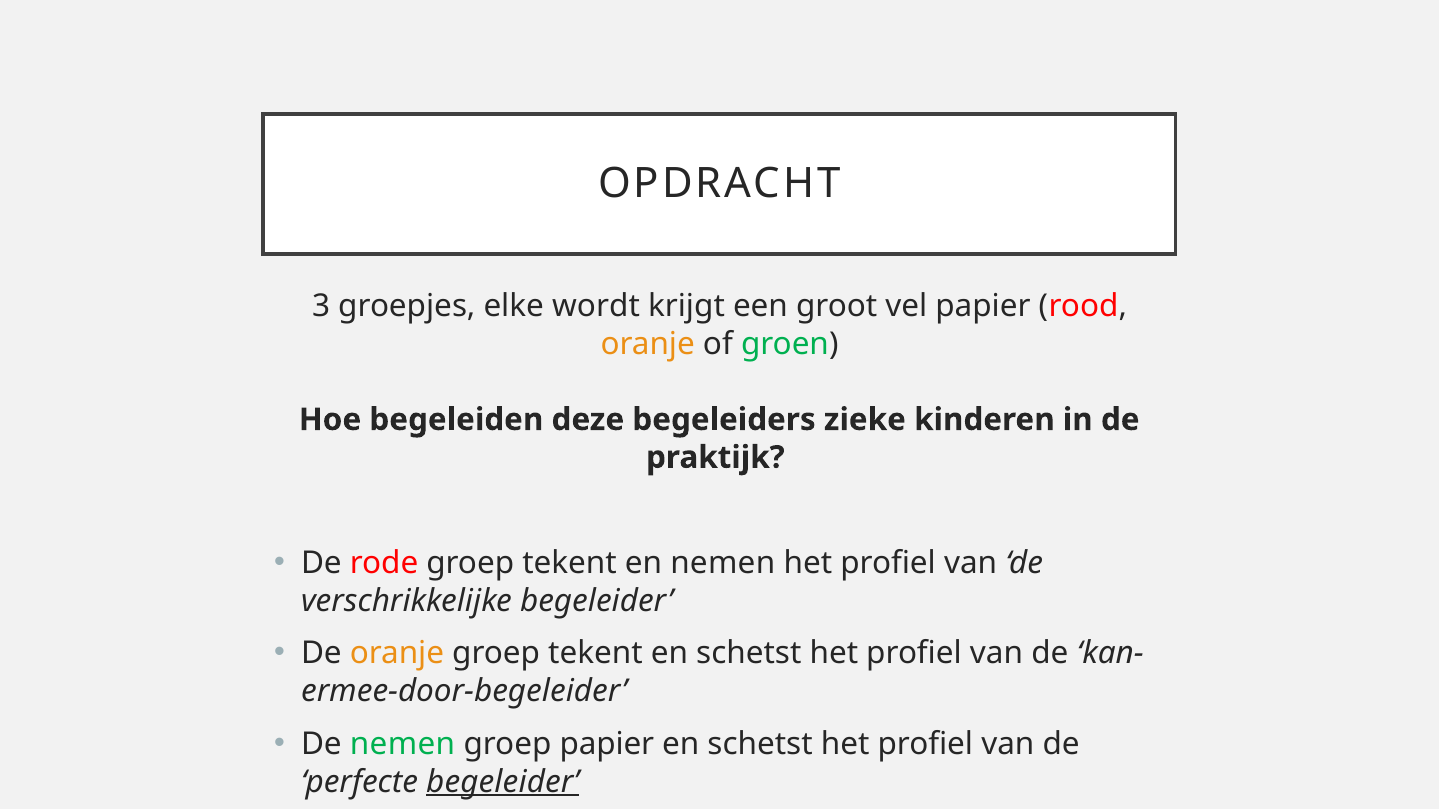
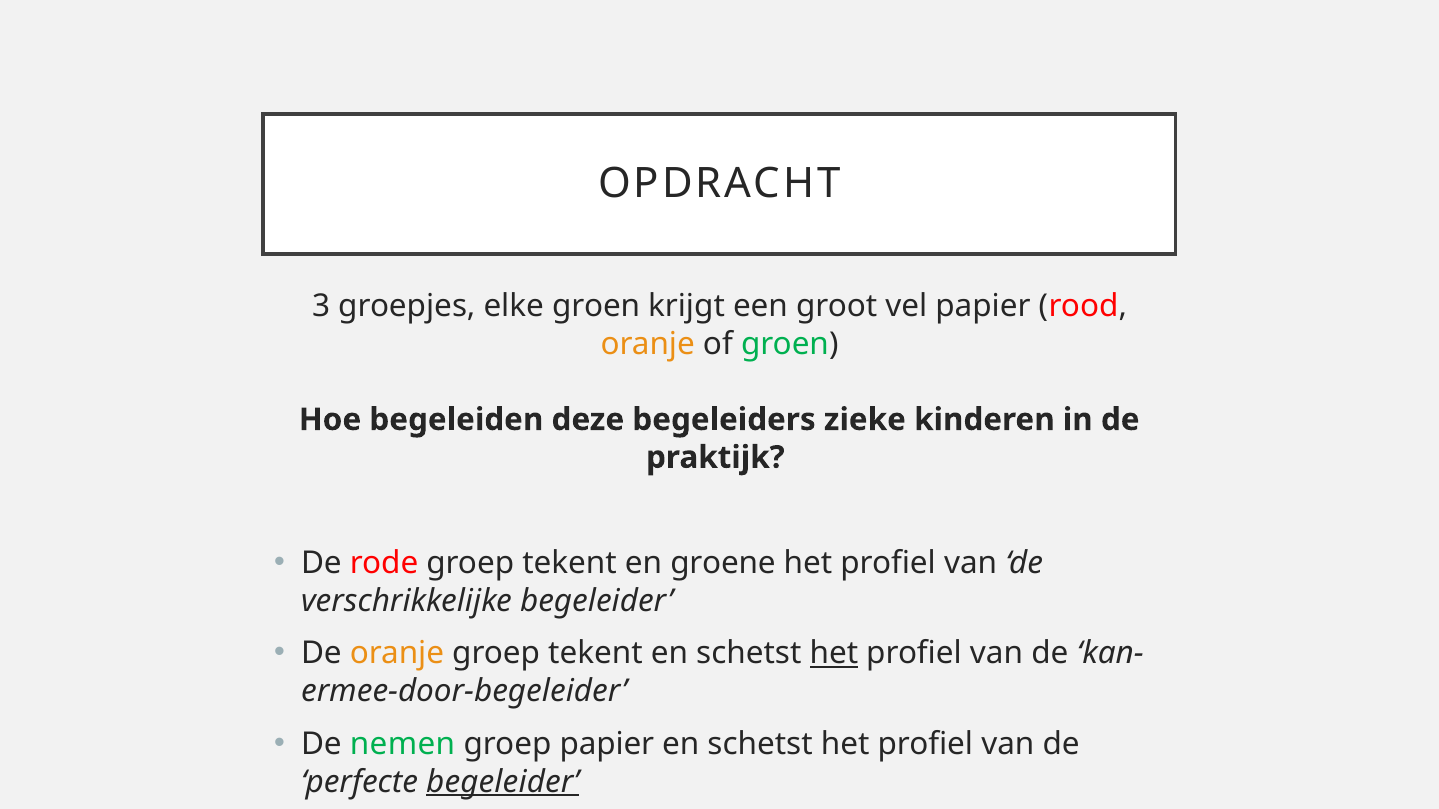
elke wordt: wordt -> groen (596, 307)
en nemen: nemen -> groene (723, 563)
het underline: none -> present (834, 654)
